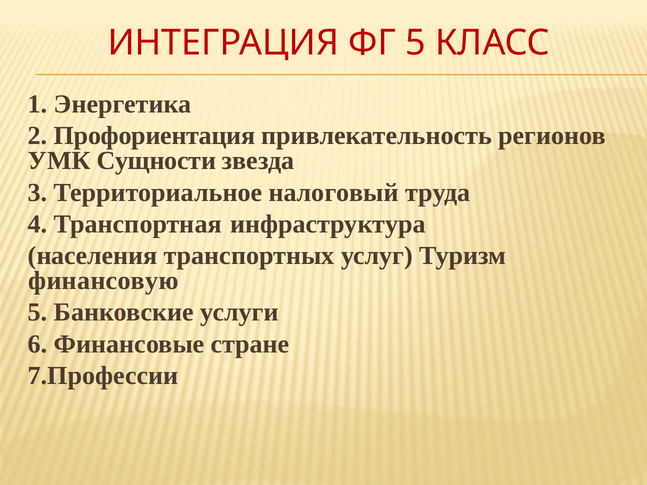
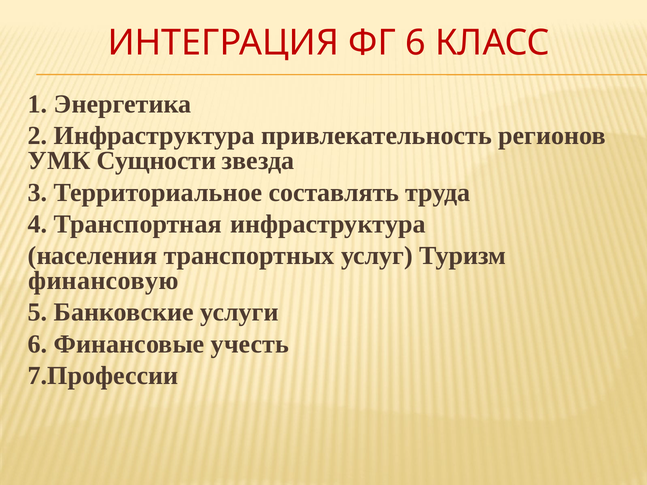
ФГ 5: 5 -> 6 (415, 43)
2 Профориентация: Профориентация -> Инфраструктура (154, 136)
налоговый: налоговый -> составлять (334, 193)
стране: стране -> учесть (250, 344)
